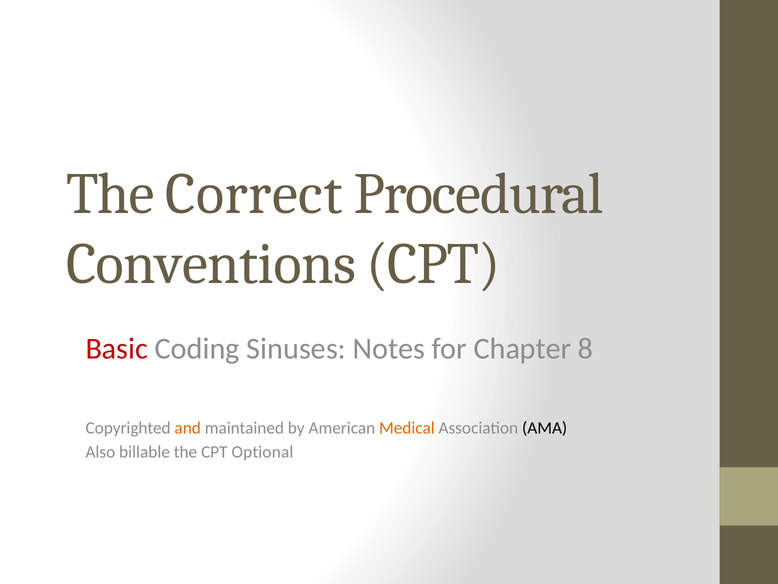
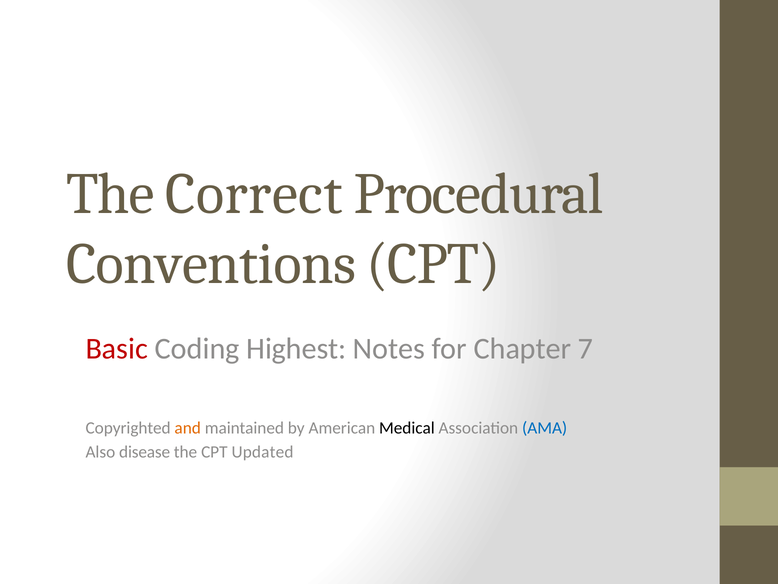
Sinuses: Sinuses -> Highest (296, 348)
8: 8 -> 7 (586, 348)
Medical colour: orange -> black (407, 428)
AMA colour: black -> blue (545, 428)
billable: billable -> disease (145, 452)
Optional: Optional -> Updated (262, 452)
